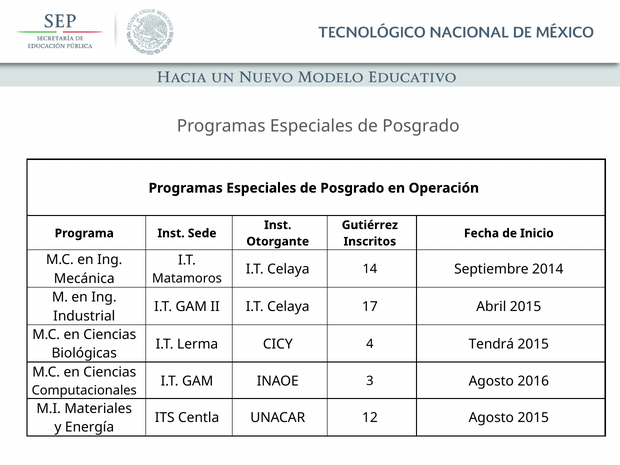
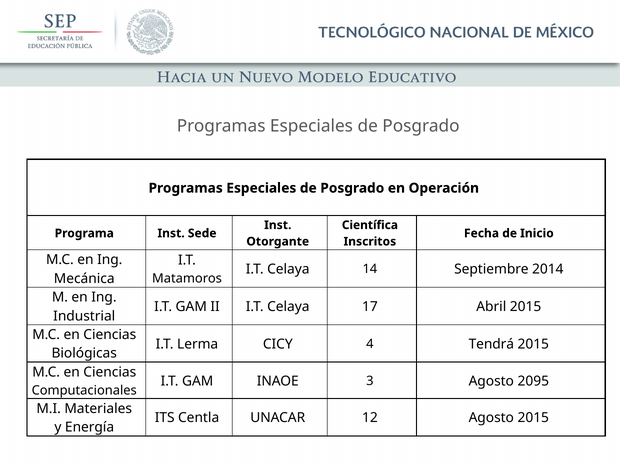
Gutiérrez: Gutiérrez -> Científica (370, 225)
2016: 2016 -> 2095 (533, 381)
